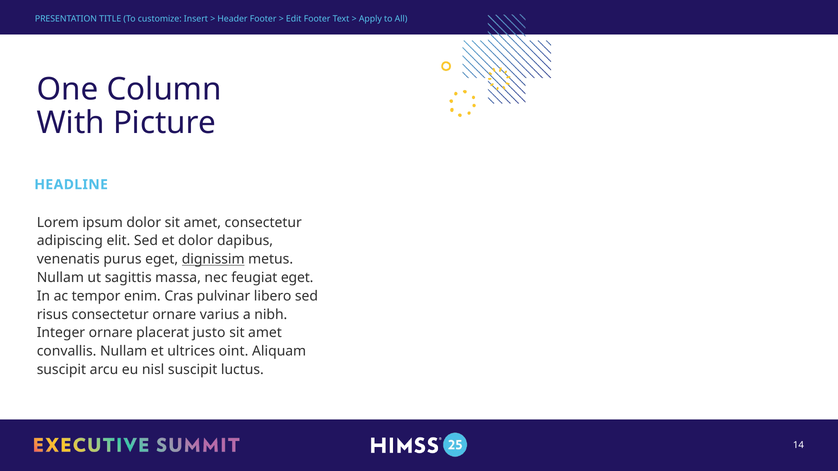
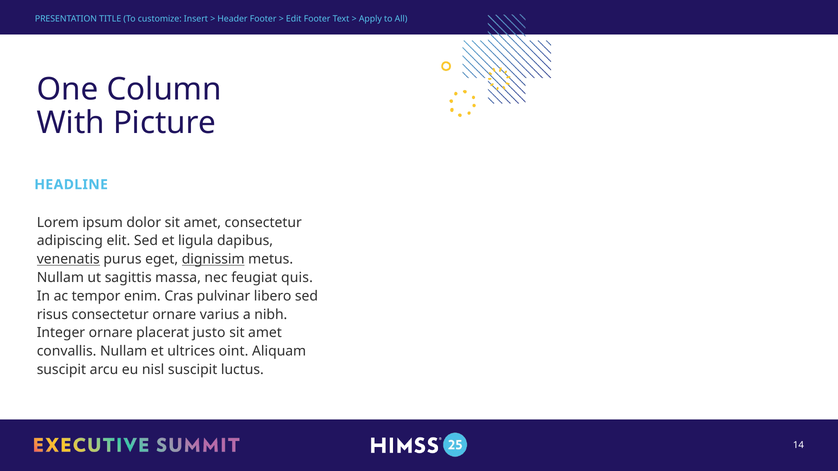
et dolor: dolor -> ligula (196, 241)
venenatis underline: none -> present (68, 259)
feugiat eget: eget -> quis (297, 278)
